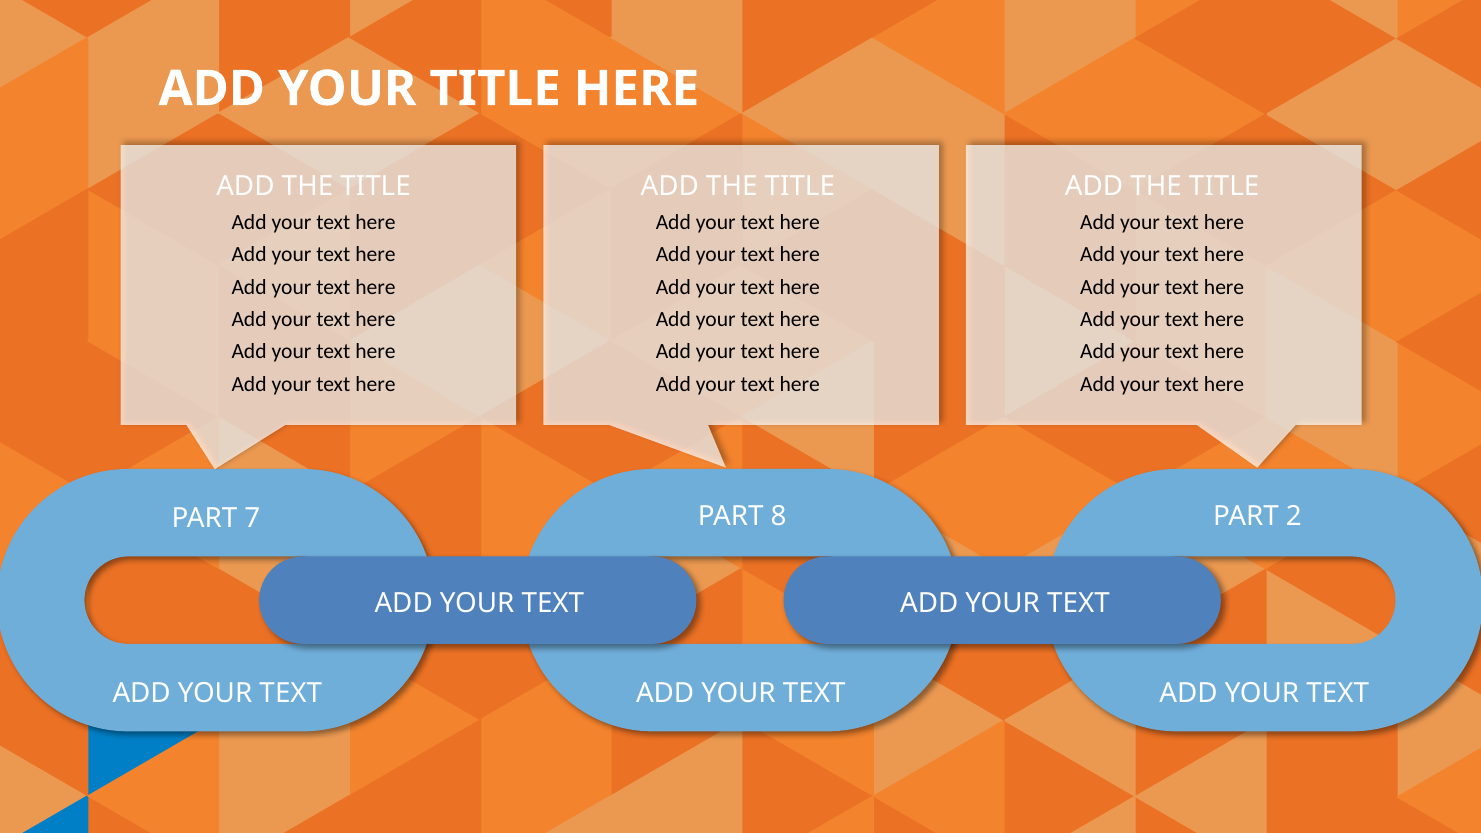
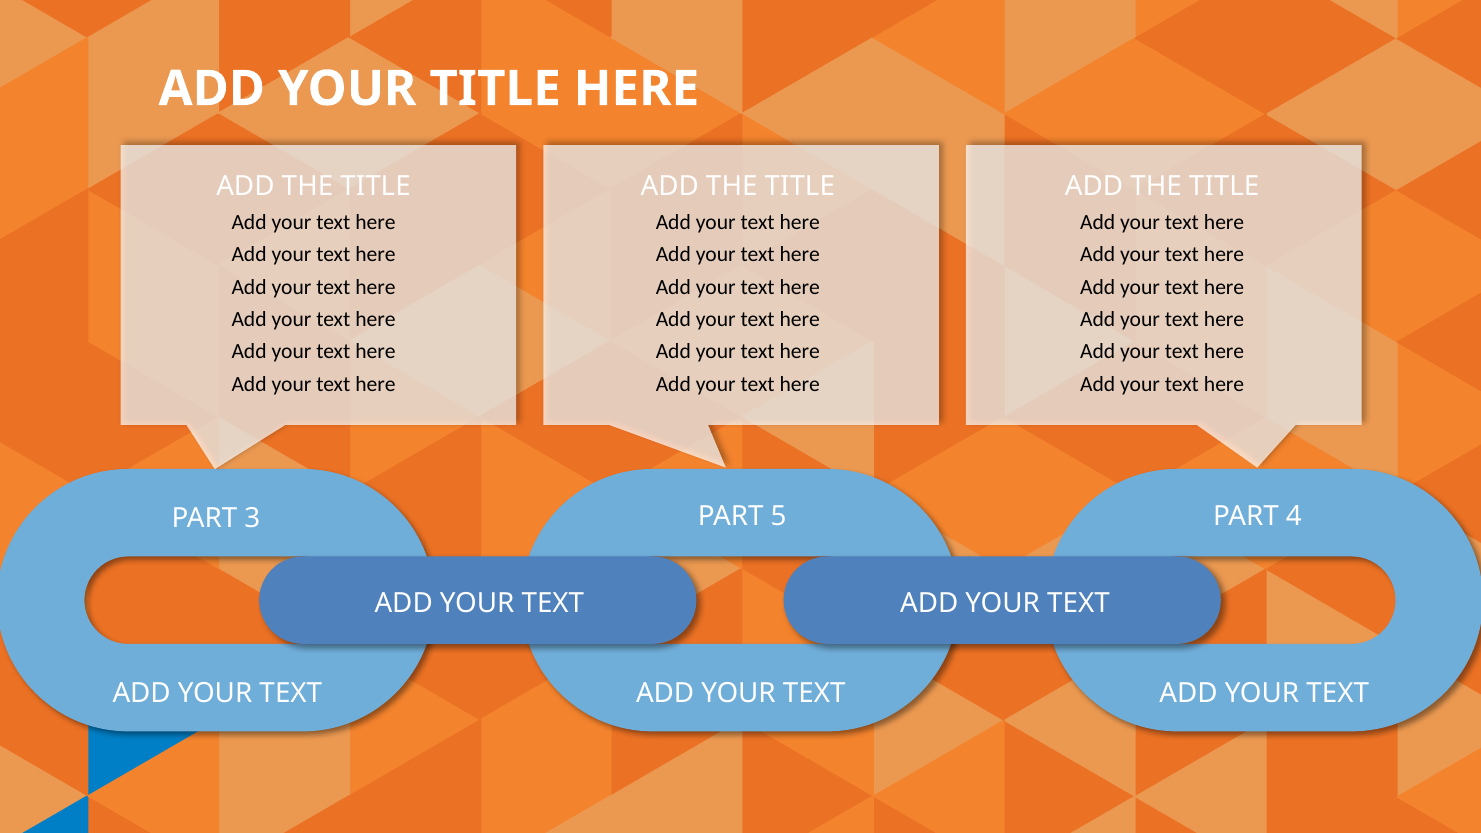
7: 7 -> 3 (252, 518)
8: 8 -> 5 (779, 517)
2: 2 -> 4 (1294, 517)
